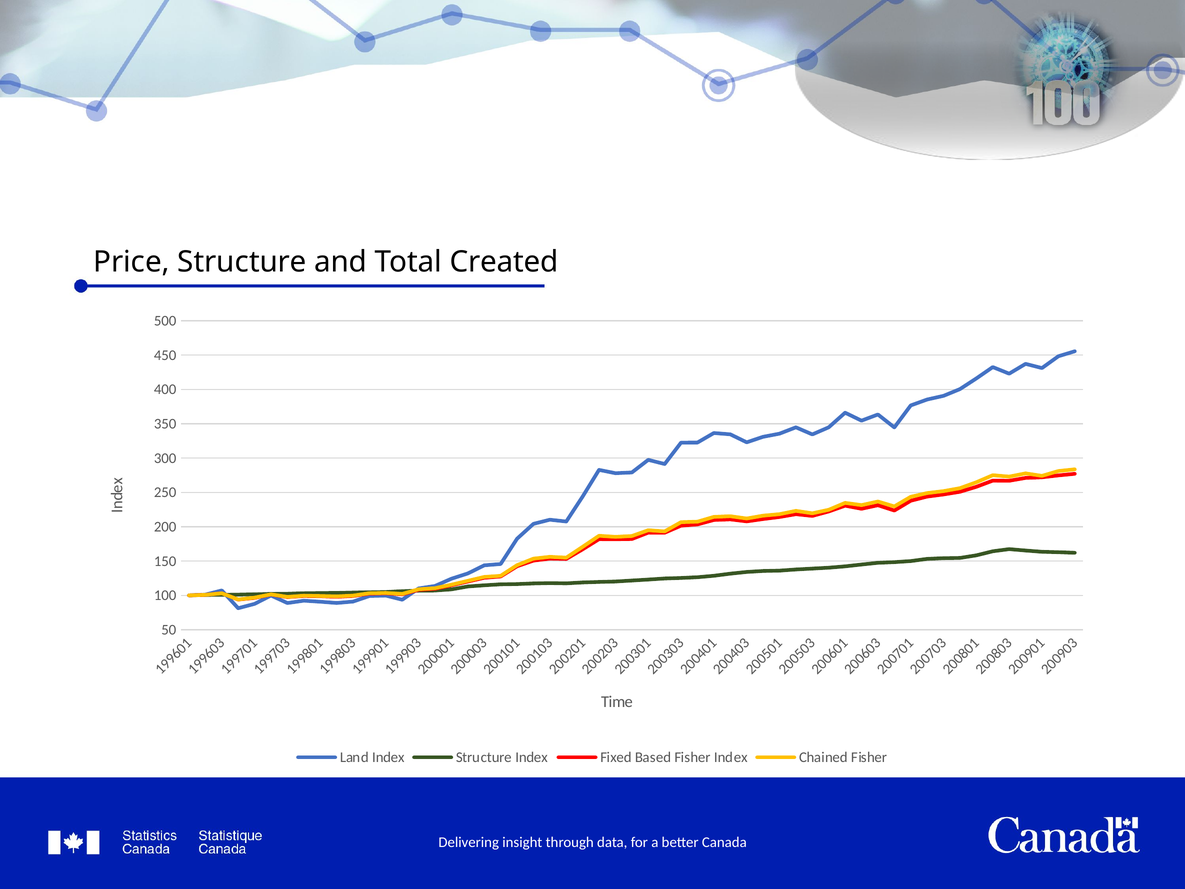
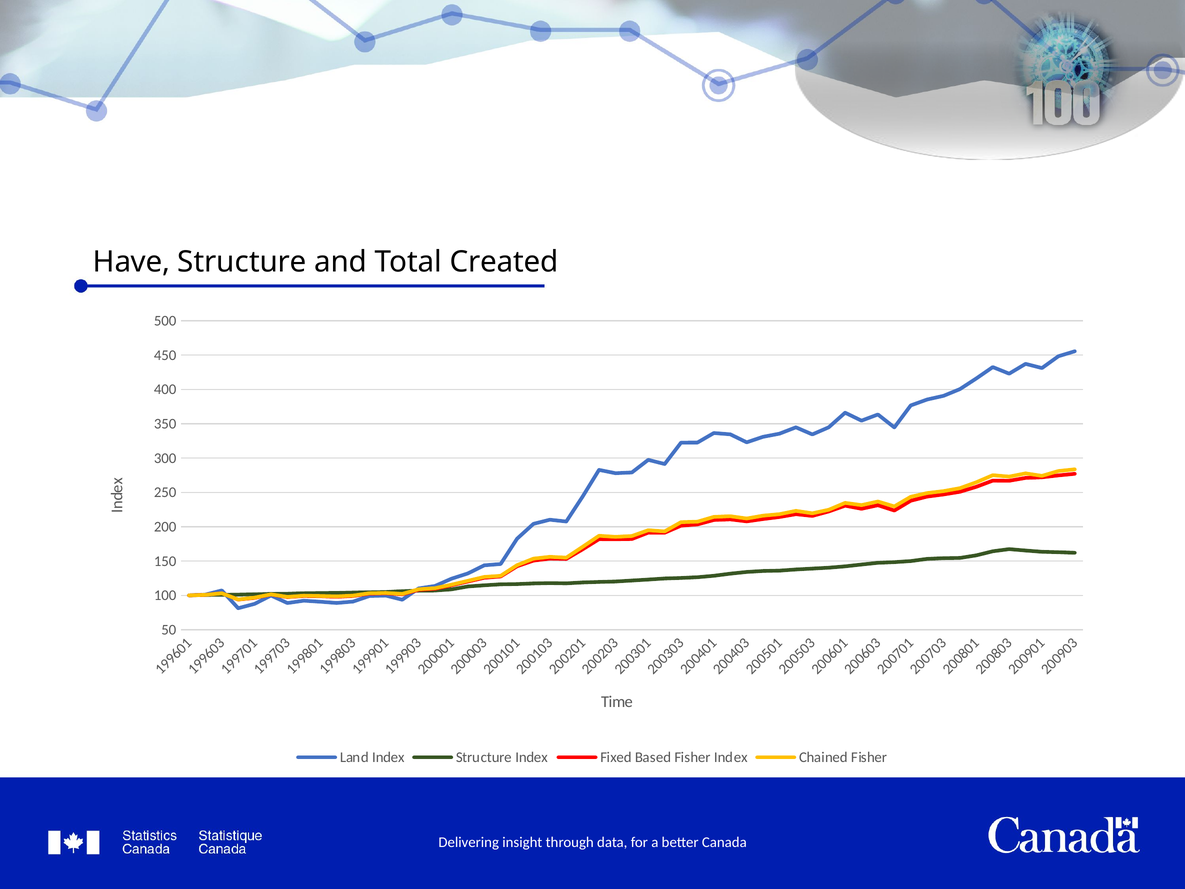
Price: Price -> Have (132, 262)
